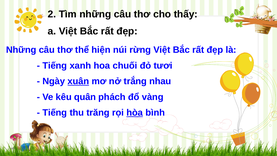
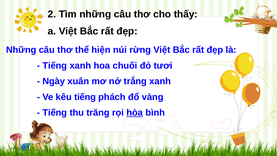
xuân underline: present -> none (78, 81)
trắng nhau: nhau -> xanh (160, 81)
kêu quân: quân -> tiếng (85, 97)
